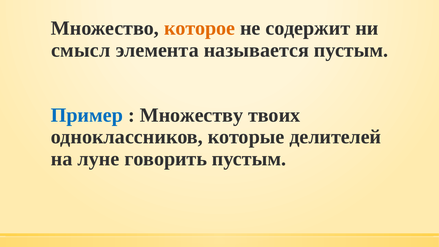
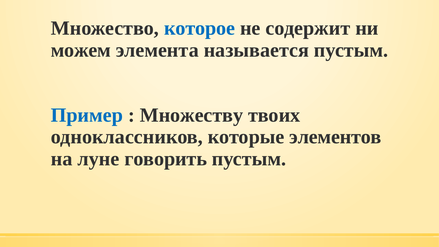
которое colour: orange -> blue (200, 28)
смысл: смысл -> можем (81, 50)
делителей: делителей -> элементов (335, 137)
